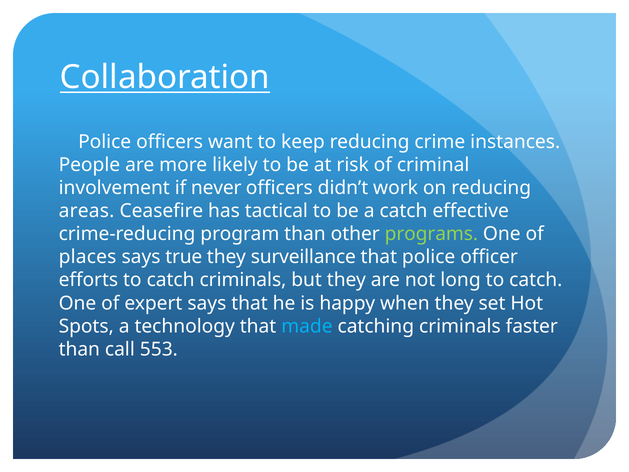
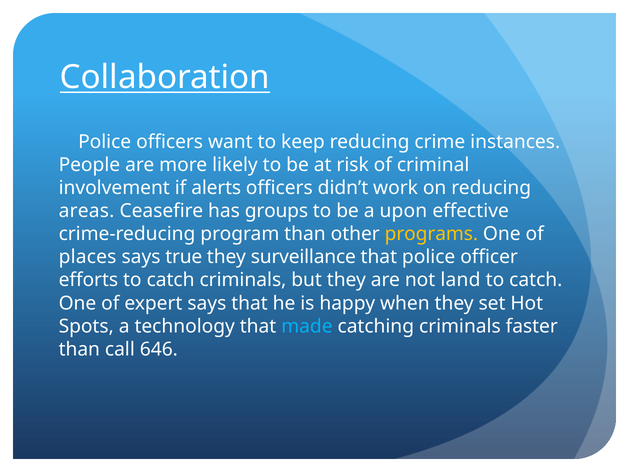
never: never -> alerts (216, 188)
tactical: tactical -> groups (276, 211)
a catch: catch -> upon (403, 211)
programs colour: light green -> yellow (431, 234)
long: long -> land (460, 280)
553: 553 -> 646 (159, 349)
